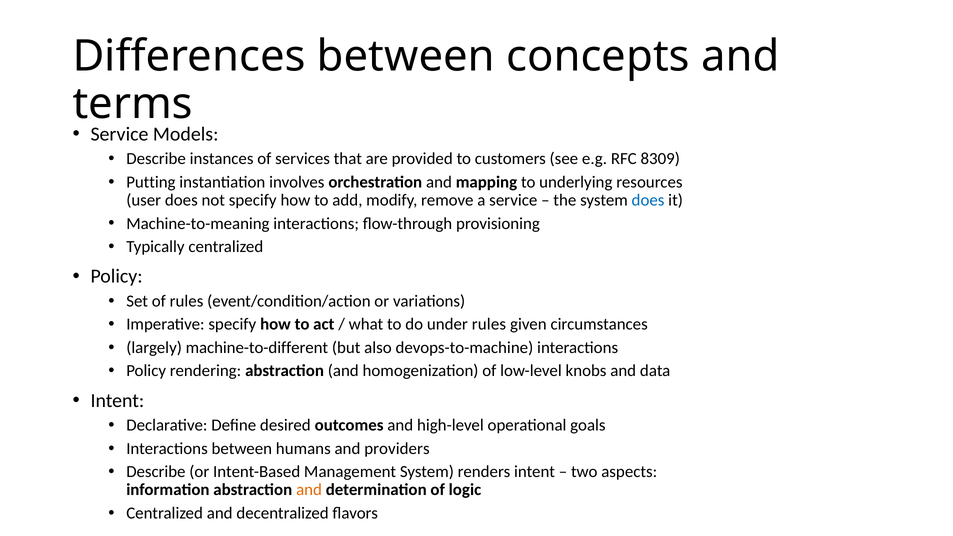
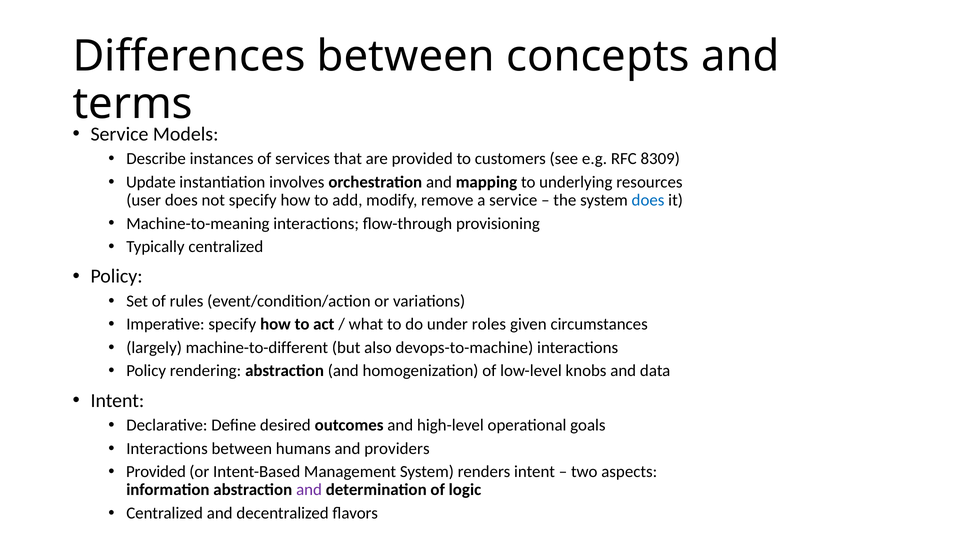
Putting: Putting -> Update (151, 182)
under rules: rules -> roles (489, 324)
Describe: Describe -> Provided (156, 472)
and colour: orange -> purple (309, 490)
